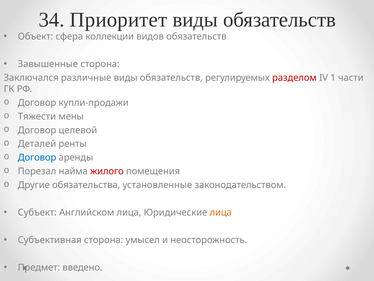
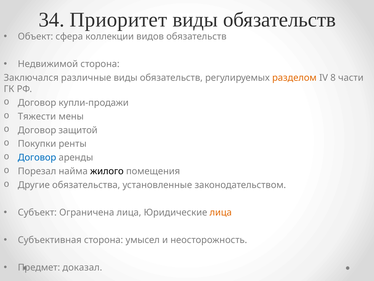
Завышенные: Завышенные -> Недвижимой (48, 64)
разделом colour: red -> orange (294, 78)
1: 1 -> 8 (333, 78)
целевой: целевой -> защитой (78, 130)
Деталей: Деталей -> Покупки (37, 144)
жилого colour: red -> black (107, 171)
Английском: Английском -> Ограничена (87, 212)
введено: введено -> доказал (82, 267)
